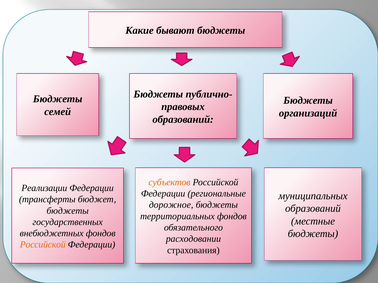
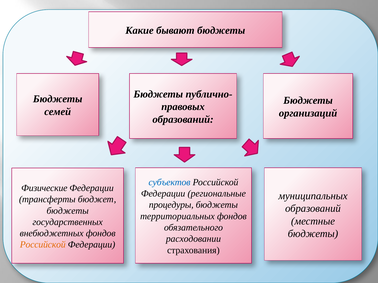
субъектов colour: orange -> blue (169, 183)
Реализации: Реализации -> Физические (44, 188)
дорожное: дорожное -> процедуры (171, 205)
